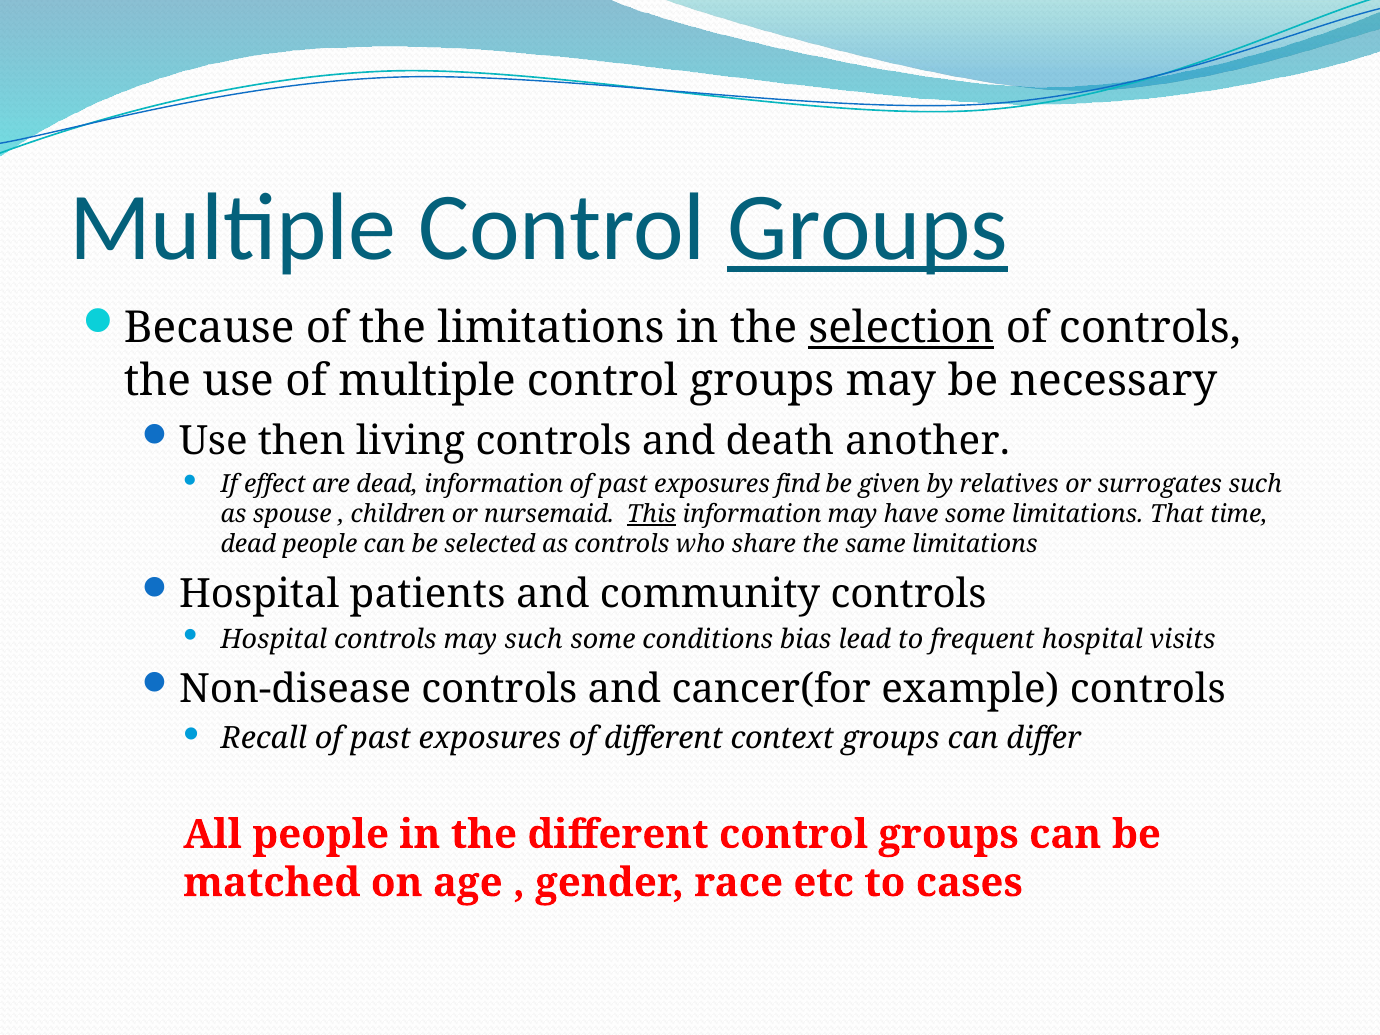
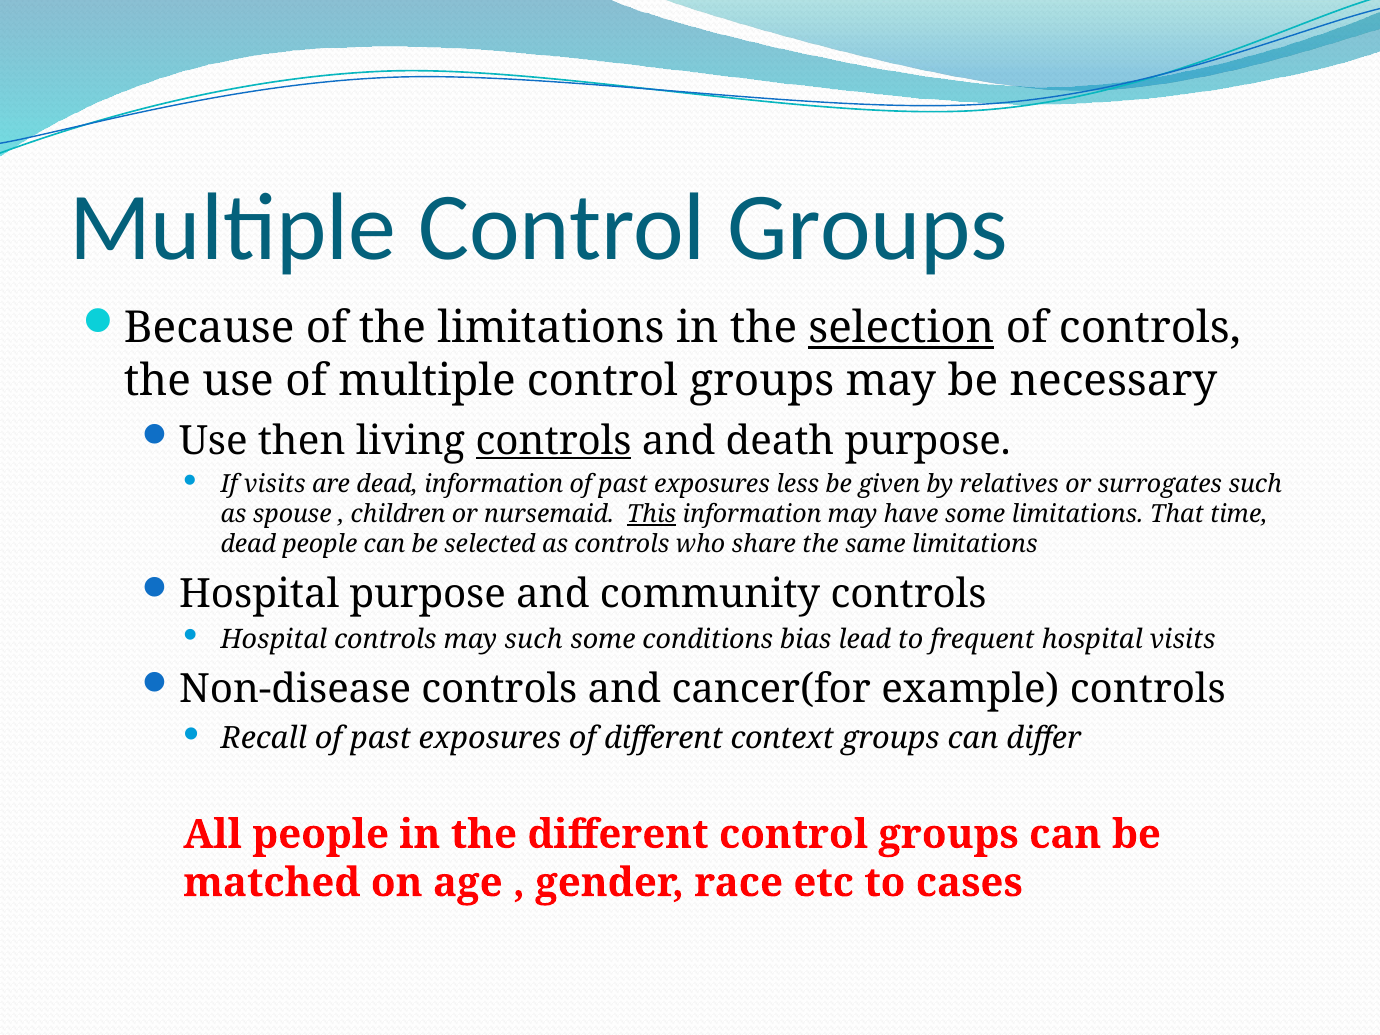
Groups underline: present -> none (868, 228)
controls underline: none -> present (554, 441)
death another: another -> purpose (928, 441)
If effect: effect -> visits (275, 485)
find: find -> less (798, 485)
Hospital patients: patients -> purpose (428, 594)
